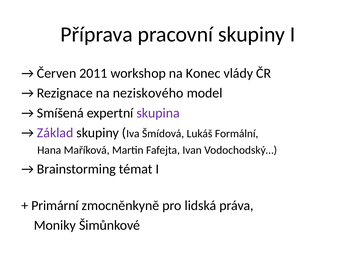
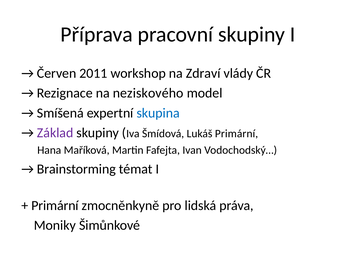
Konec: Konec -> Zdraví (203, 73)
skupina colour: purple -> blue (158, 113)
Lukáš Formální: Formální -> Primární (237, 134)
